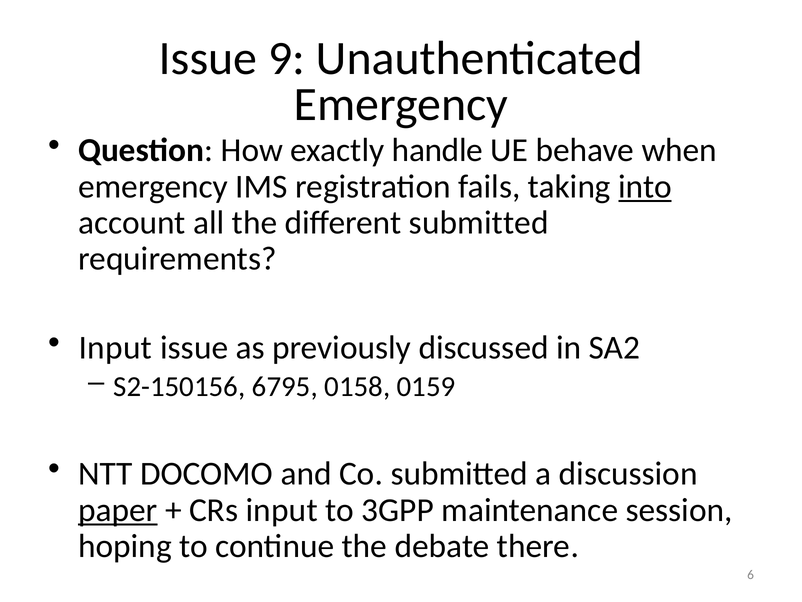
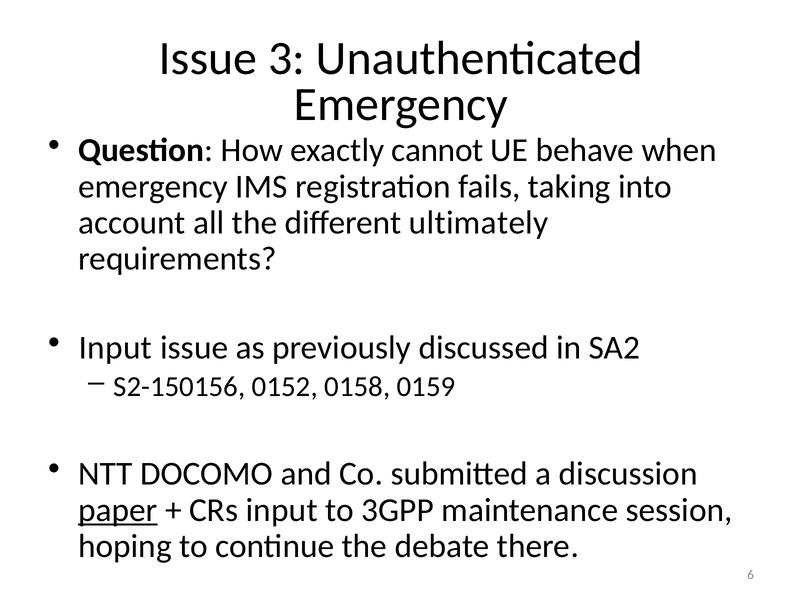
9: 9 -> 3 (287, 58)
handle: handle -> cannot (437, 150)
into underline: present -> none (645, 186)
different submitted: submitted -> ultimately (479, 222)
6795: 6795 -> 0152 (285, 386)
